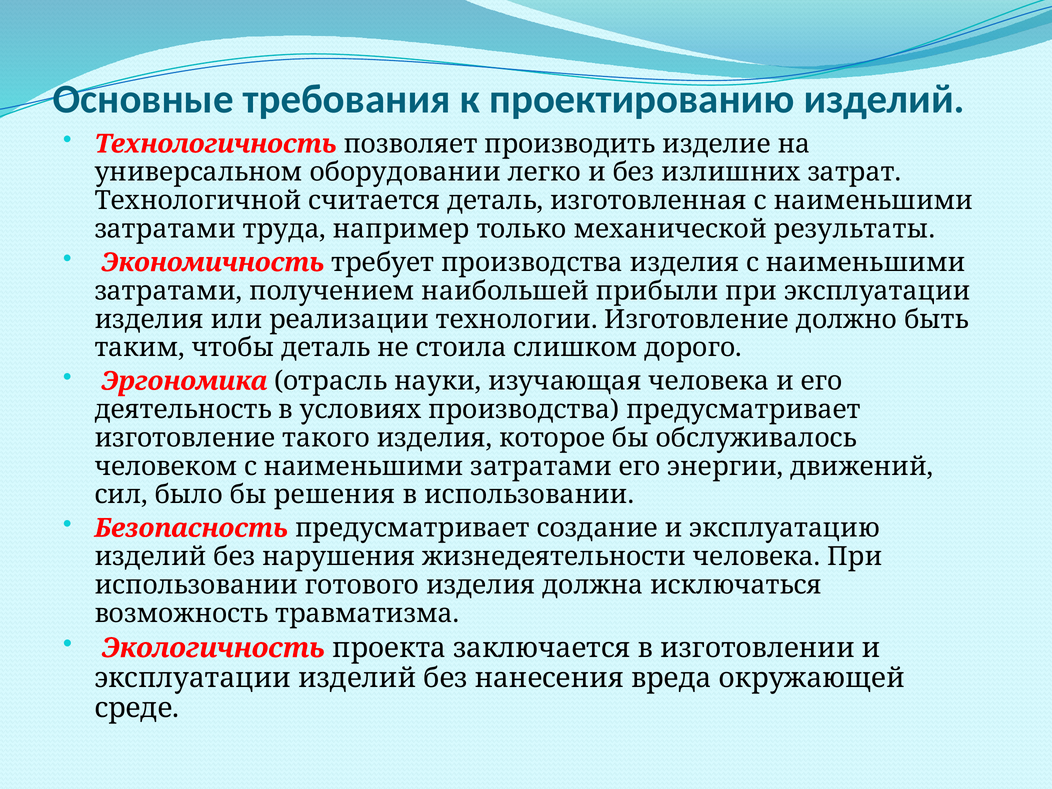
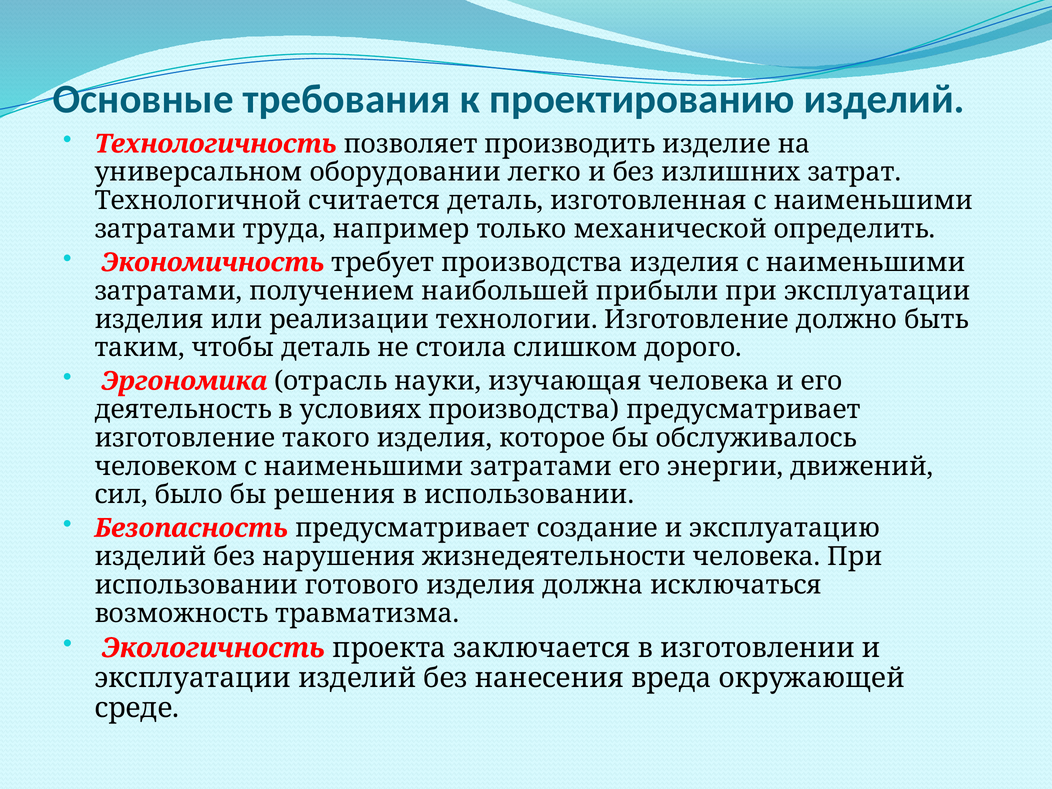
результаты: результаты -> определить (854, 229)
